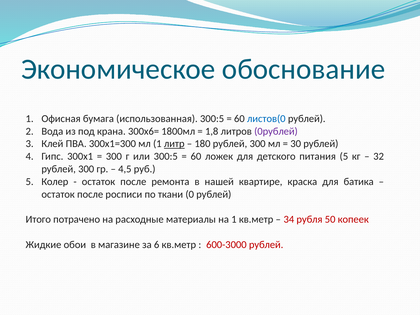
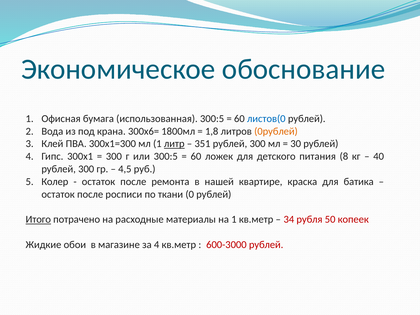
0рублей colour: purple -> orange (276, 131)
180: 180 -> 351 (202, 144)
питания 5: 5 -> 8 (344, 156)
32: 32 -> 40 (379, 156)
Итого underline: none -> present (38, 219)
за 6: 6 -> 4 (157, 245)
